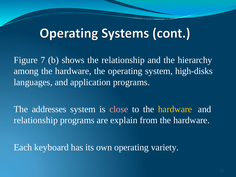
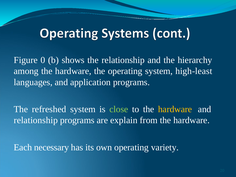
7: 7 -> 0 (43, 60)
high-disks: high-disks -> high-least (194, 71)
addresses: addresses -> refreshed (49, 109)
close colour: pink -> light green (119, 109)
keyboard: keyboard -> necessary (52, 147)
